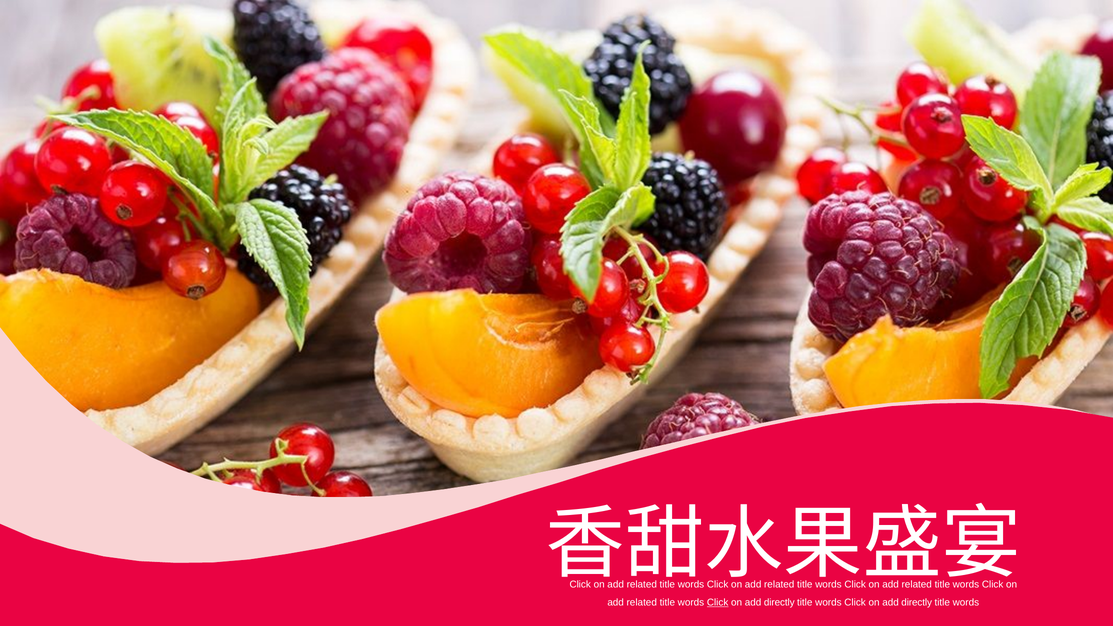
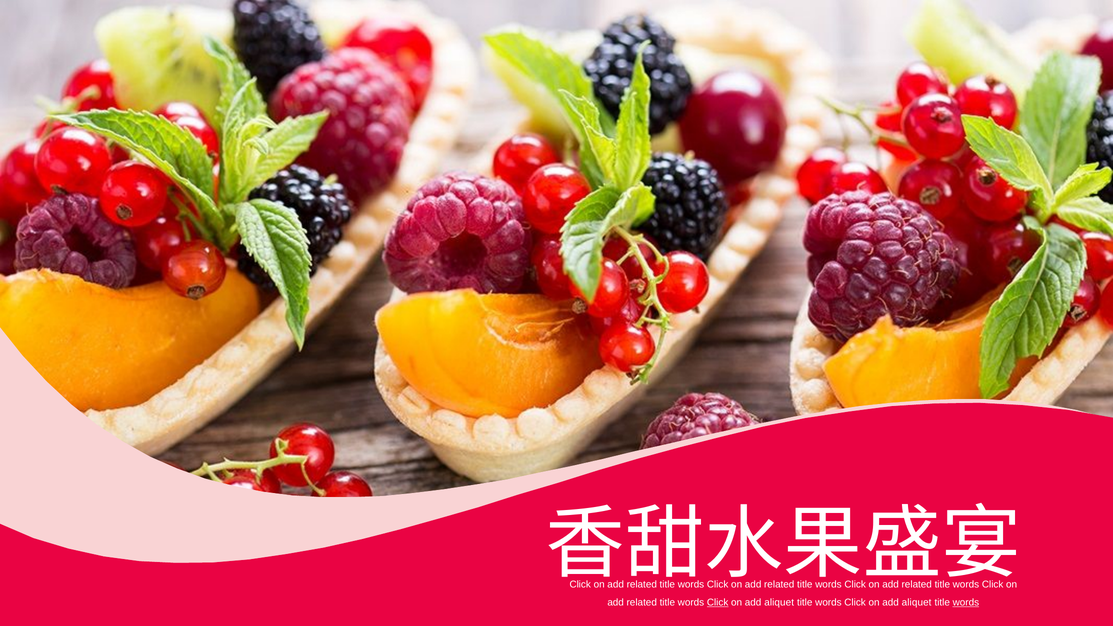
directly: directly -> aliquet (779, 602)
directly: directly -> aliquet (917, 602)
words underline: none -> present (966, 602)
